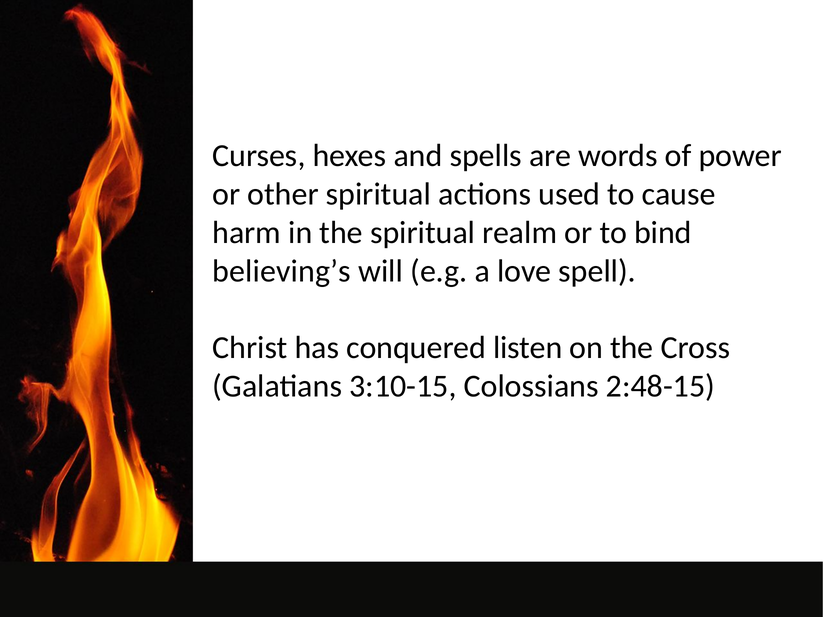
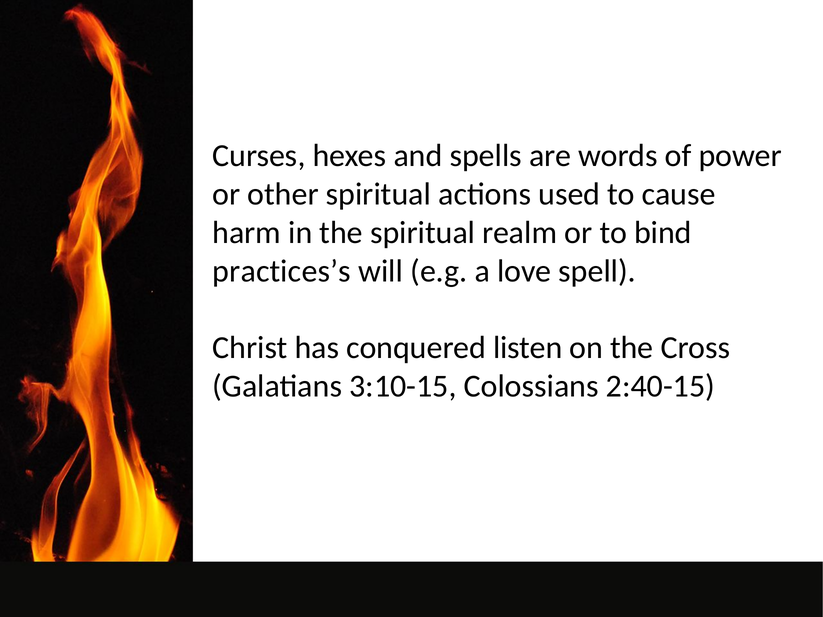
believing’s: believing’s -> practices’s (282, 271)
2:48-15: 2:48-15 -> 2:40-15 (660, 386)
